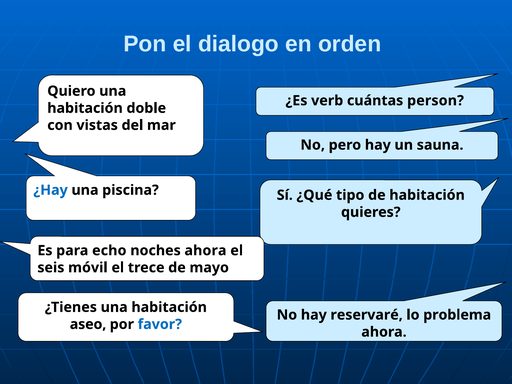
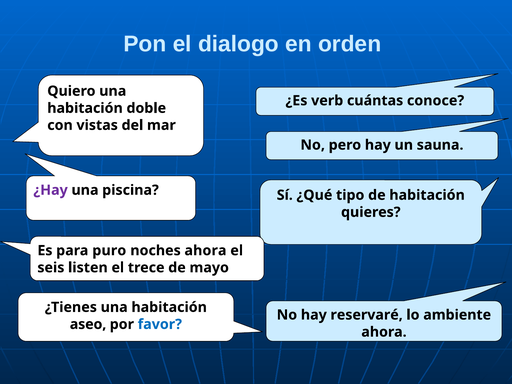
person: person -> conoce (436, 101)
¿Hay colour: blue -> purple (51, 190)
echo: echo -> puro (109, 251)
móvil: móvil -> listen (88, 268)
problema: problema -> ambiente (457, 315)
